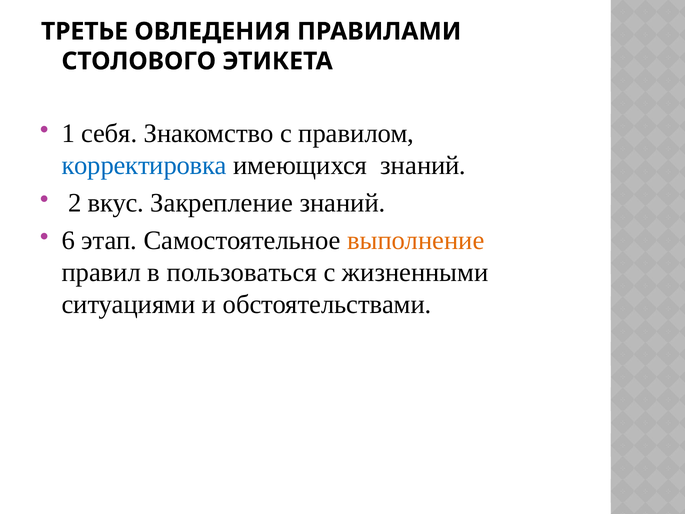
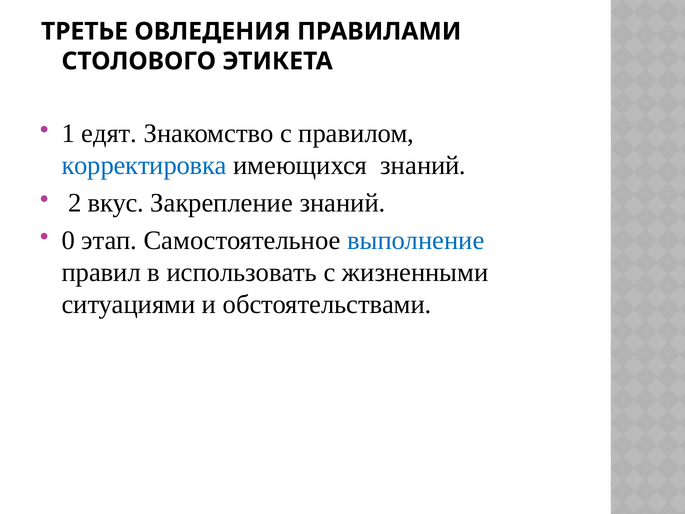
себя: себя -> едят (109, 133)
6: 6 -> 0 (68, 240)
выполнение colour: orange -> blue (416, 240)
пользоваться: пользоваться -> использовать (242, 272)
